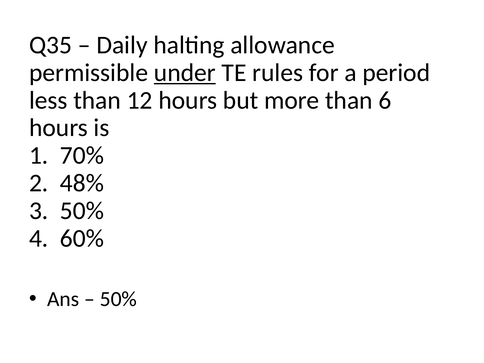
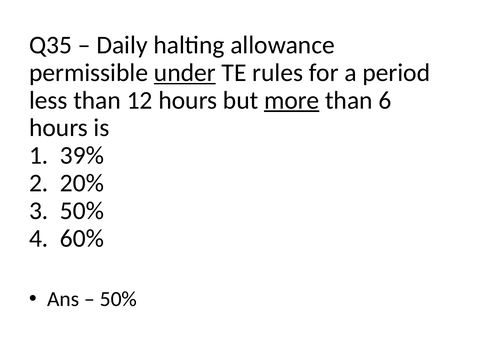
more underline: none -> present (292, 100)
70%: 70% -> 39% (82, 155)
48%: 48% -> 20% (82, 183)
